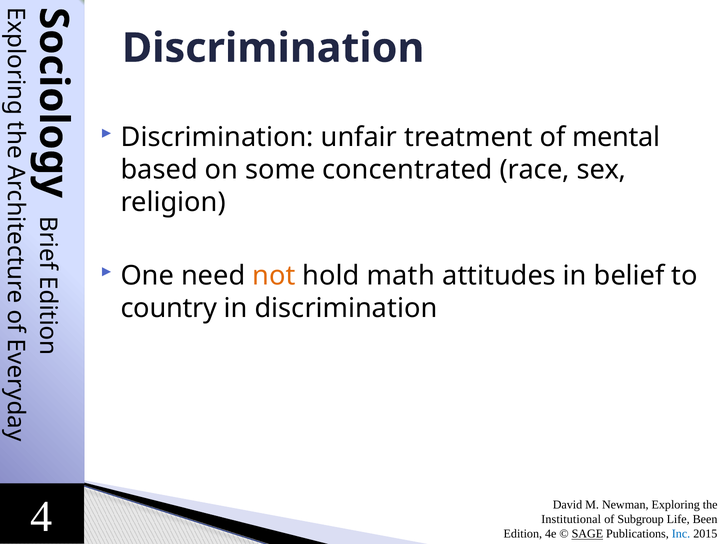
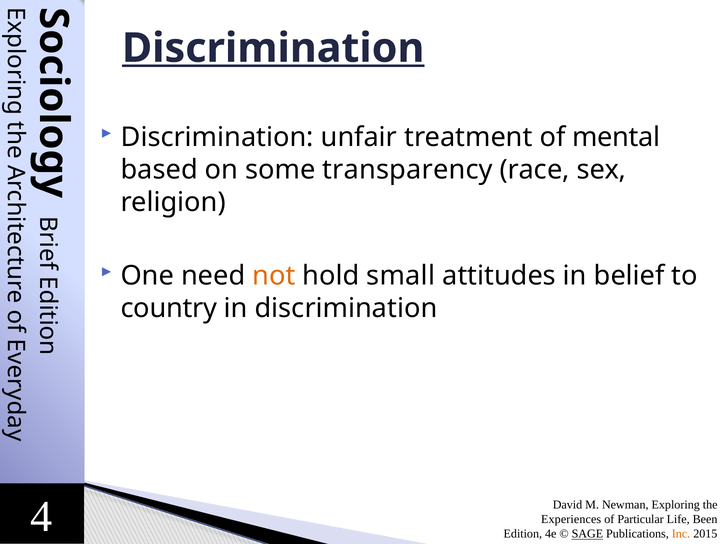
Discrimination underline: none -> present (273, 48)
concentrated: concentrated -> transparency (407, 170)
math: math -> small (401, 276)
Institutional: Institutional -> Experiences (571, 519)
Subgroup: Subgroup -> Particular (641, 519)
Inc colour: blue -> orange (681, 534)
